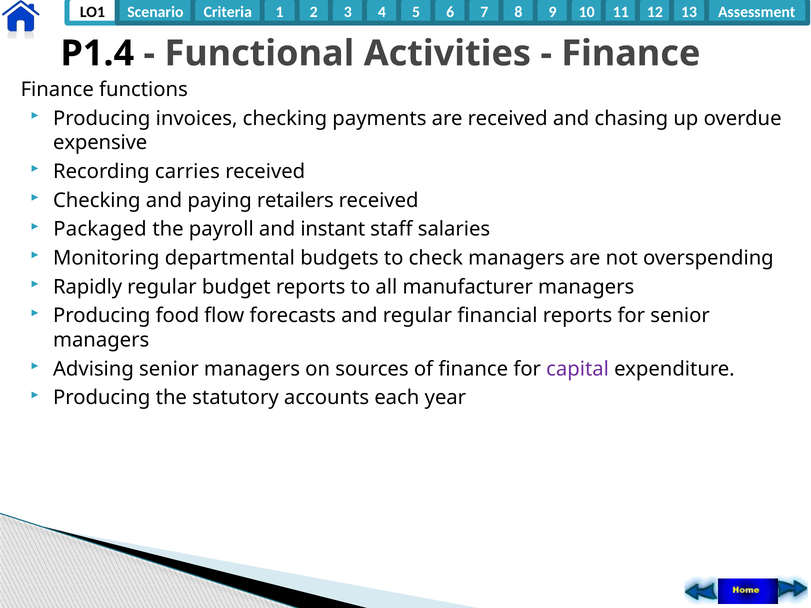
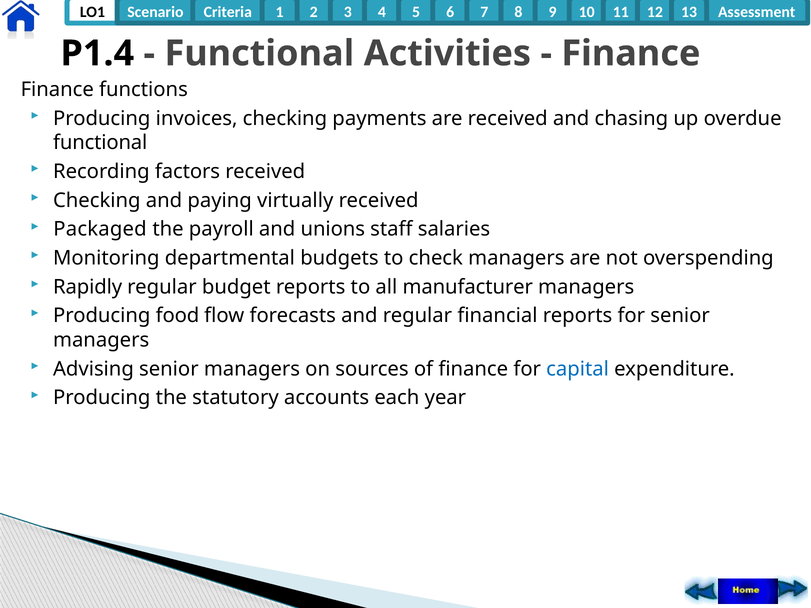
expensive: expensive -> functional (100, 143)
carries: carries -> factors (188, 172)
retailers: retailers -> virtually (295, 201)
instant: instant -> unions (333, 229)
capital colour: purple -> blue (578, 369)
